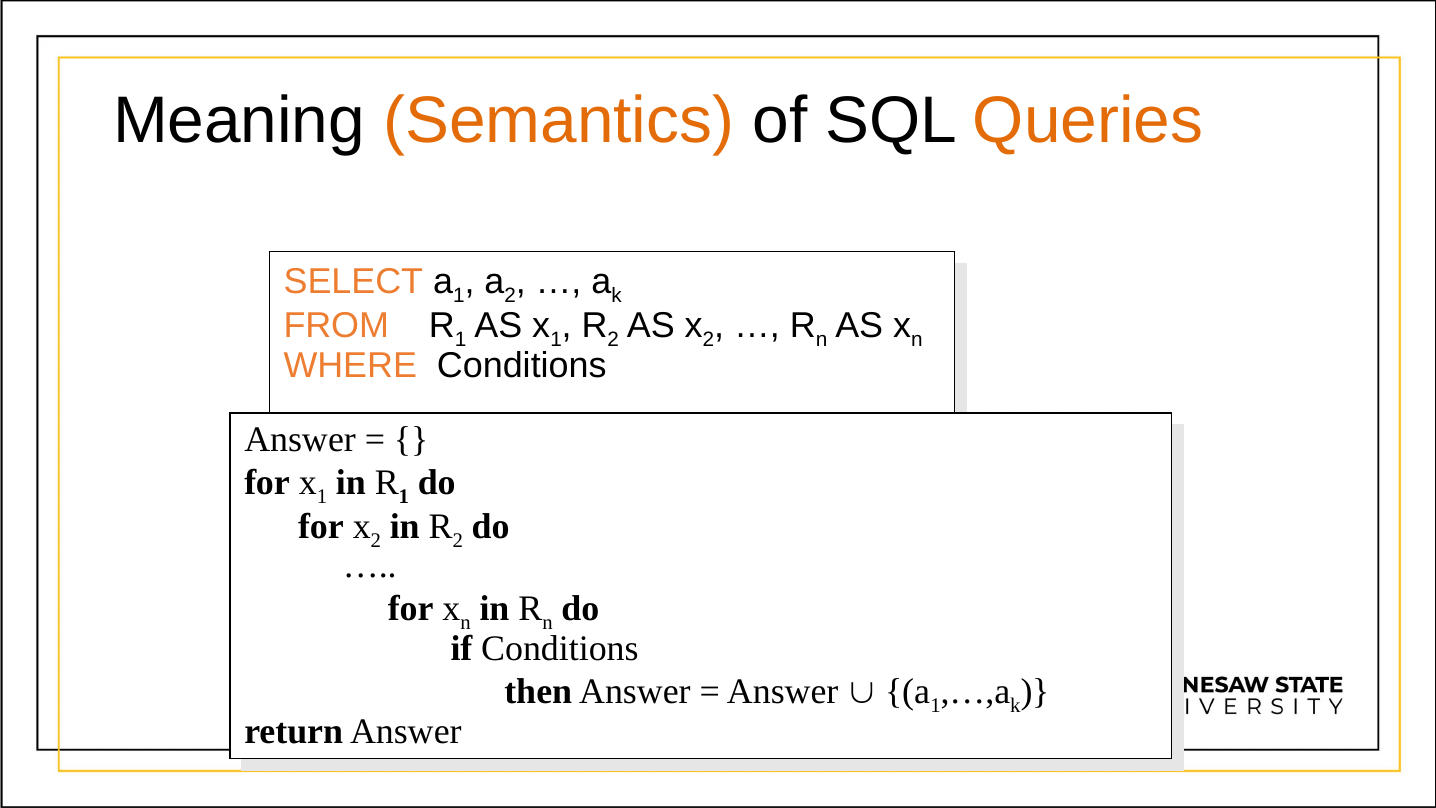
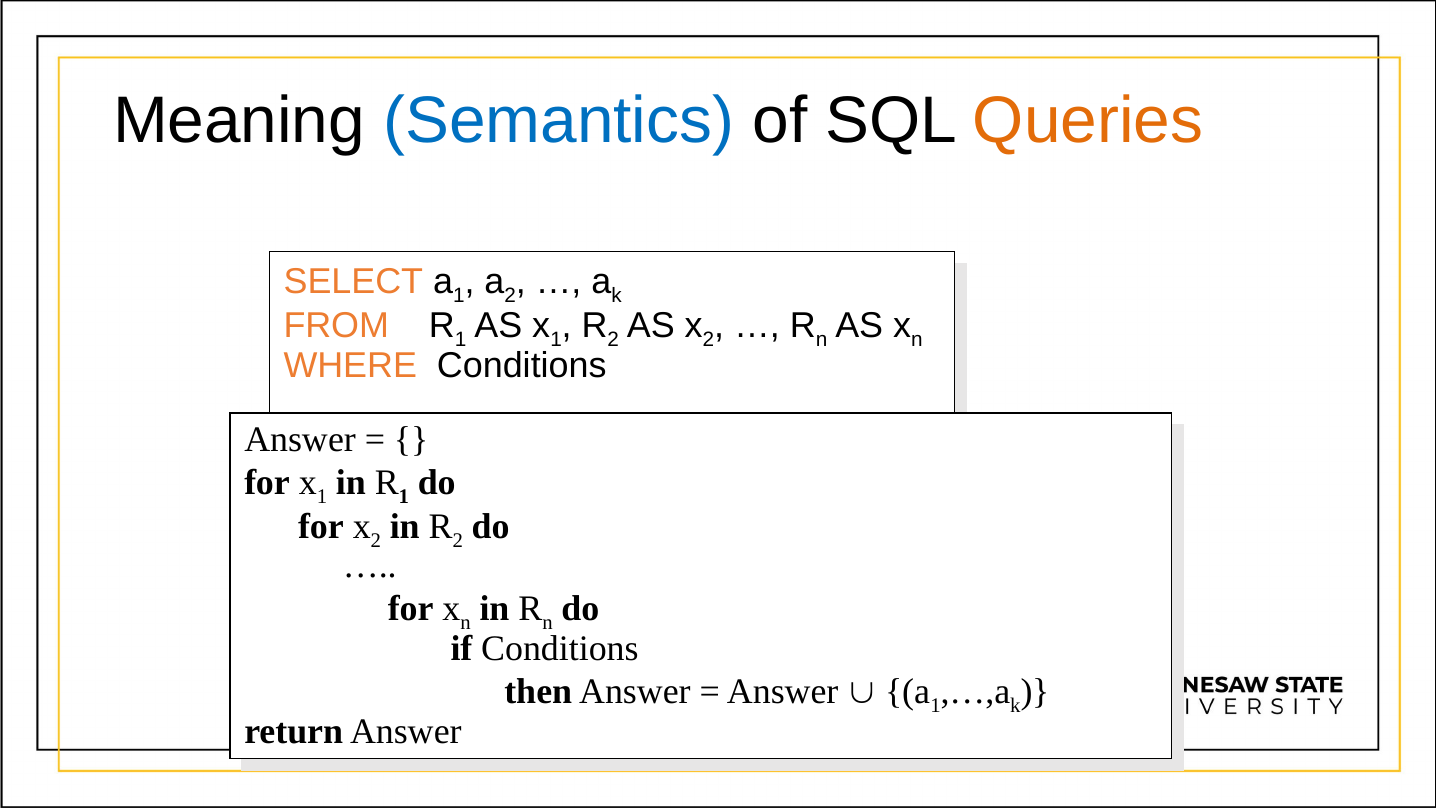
Semantics colour: orange -> blue (559, 121)
